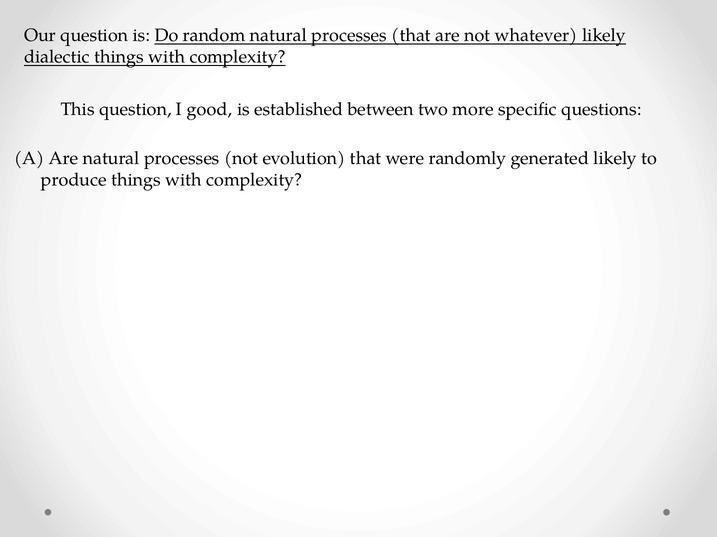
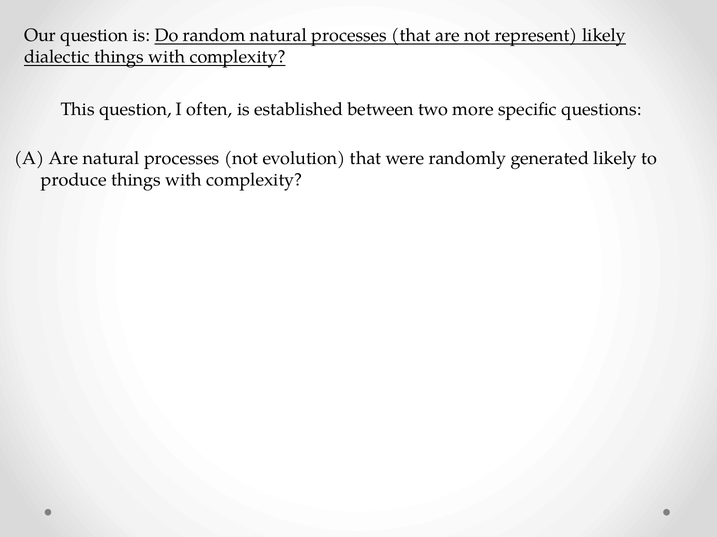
whatever: whatever -> represent (536, 35)
good: good -> often (209, 110)
